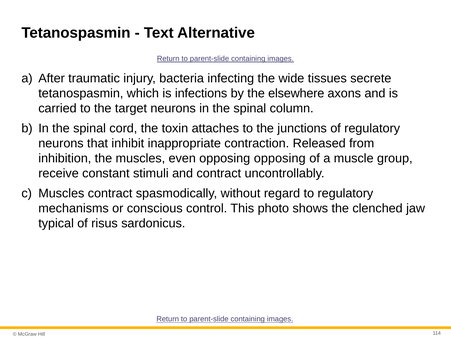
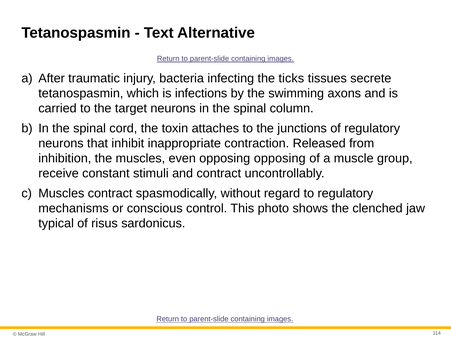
wide: wide -> ticks (291, 78)
elsewhere: elsewhere -> swimming (296, 93)
